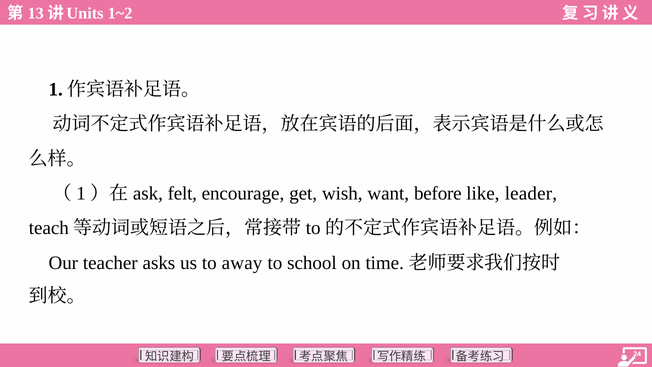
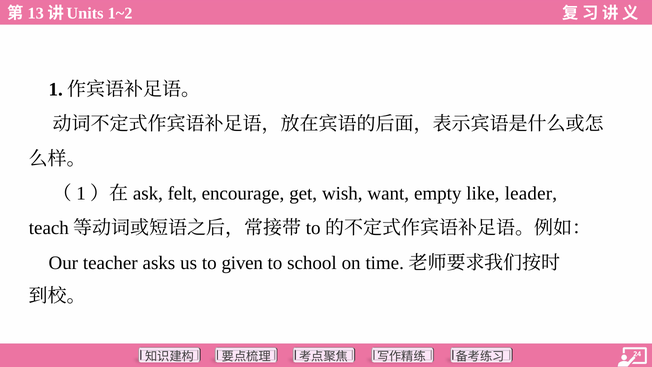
before: before -> empty (438, 193)
away: away -> given (242, 263)
